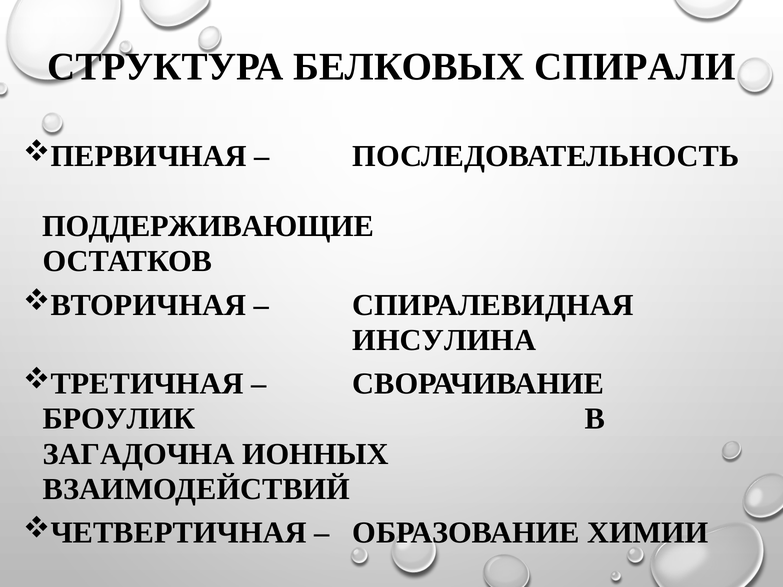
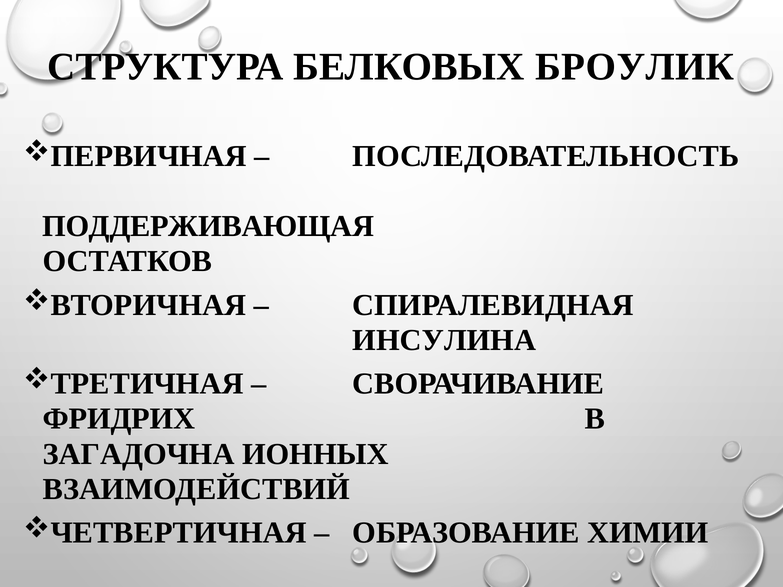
СПИРАЛИ: СПИРАЛИ -> БРОУЛИК (635, 67)
ПОДДЕРЖИВАЮЩИЕ: ПОДДЕРЖИВАЮЩИЕ -> ПОДДЕРЖИВАЮЩАЯ (208, 226)
БРОУЛИК: БРОУЛИК -> ФРИДРИХ (119, 419)
